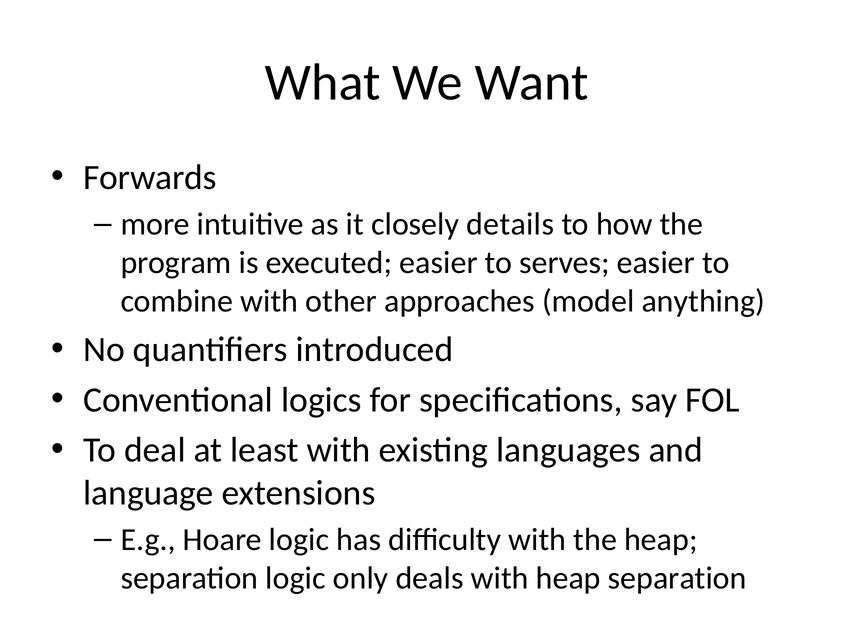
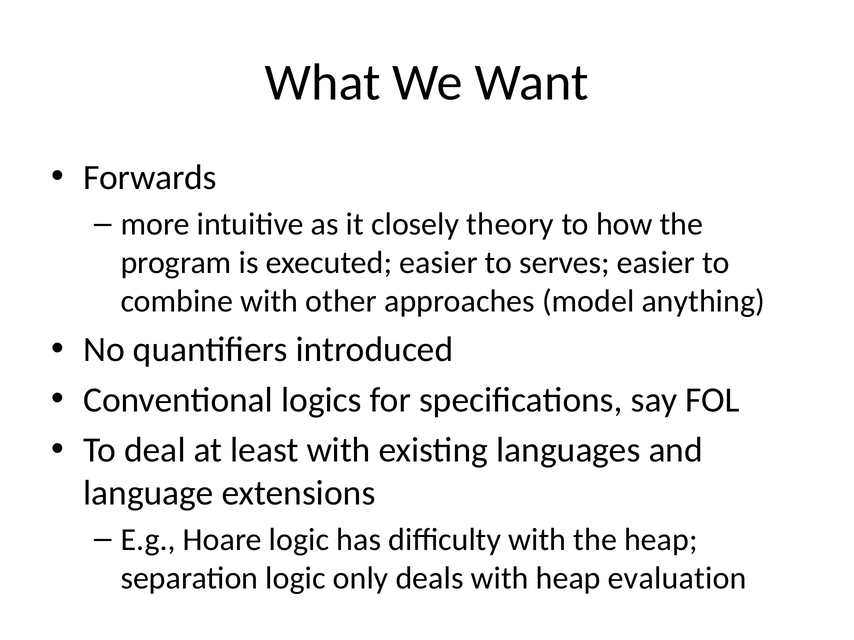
details: details -> theory (510, 225)
with heap separation: separation -> evaluation (677, 579)
